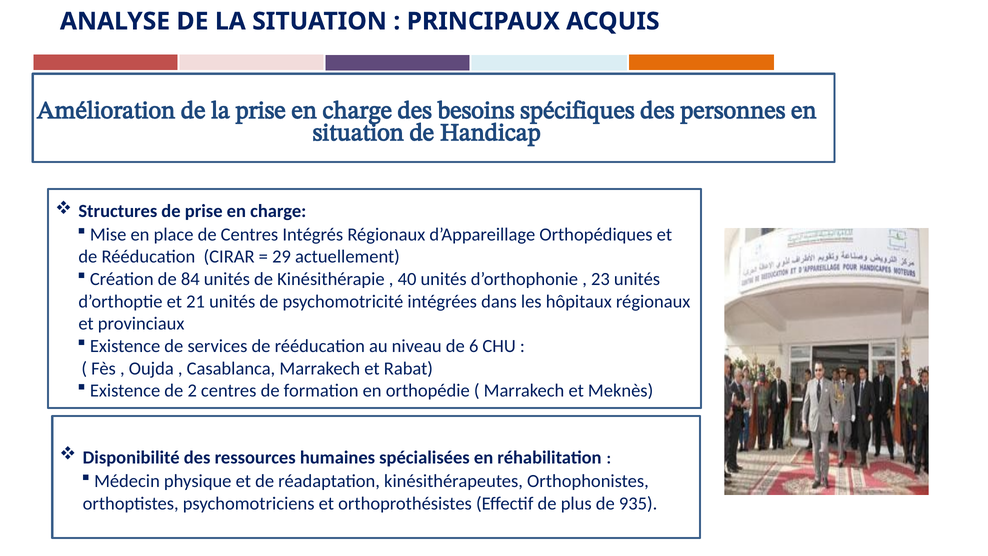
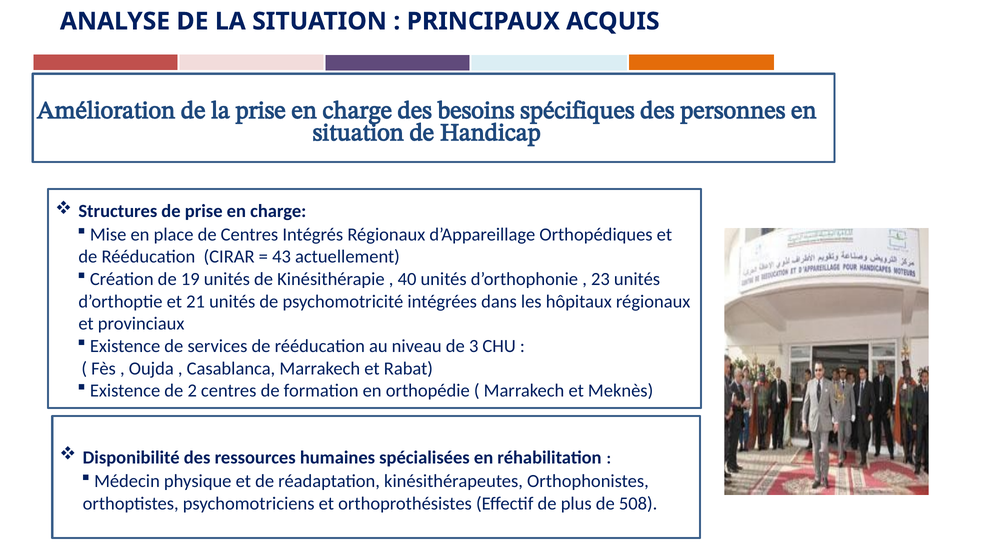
29: 29 -> 43 (282, 257)
84: 84 -> 19 (190, 279)
6: 6 -> 3 (474, 346)
935: 935 -> 508 (638, 503)
